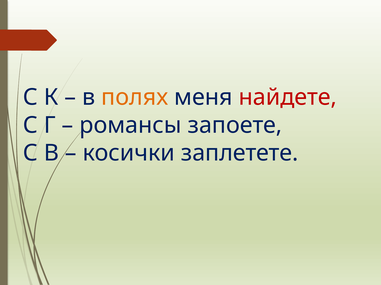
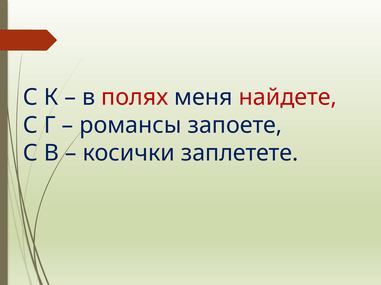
полях colour: orange -> red (135, 98)
